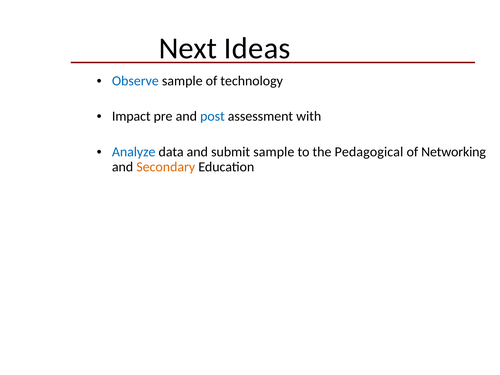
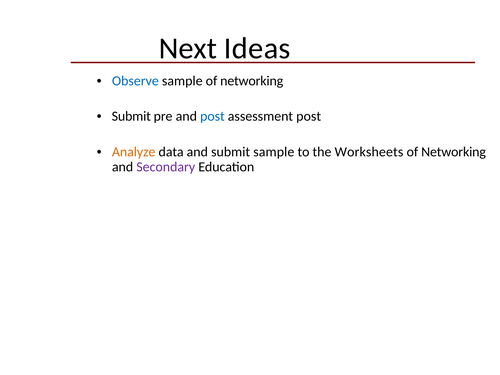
sample of technology: technology -> networking (252, 81)
Impact: Impact -> Submit (131, 116)
assessment with: with -> post (309, 116)
Analyze colour: blue -> orange (134, 152)
Pedagogical: Pedagogical -> Worksheets (369, 152)
Secondary colour: orange -> purple (166, 167)
